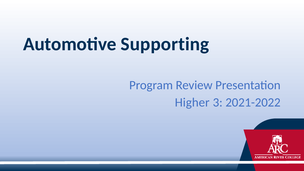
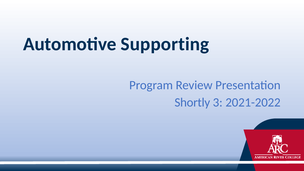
Higher: Higher -> Shortly (192, 102)
